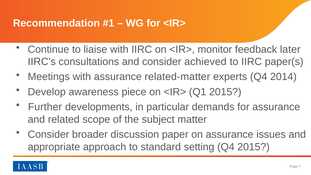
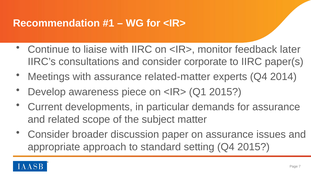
achieved: achieved -> corporate (206, 62)
Further: Further -> Current (45, 107)
